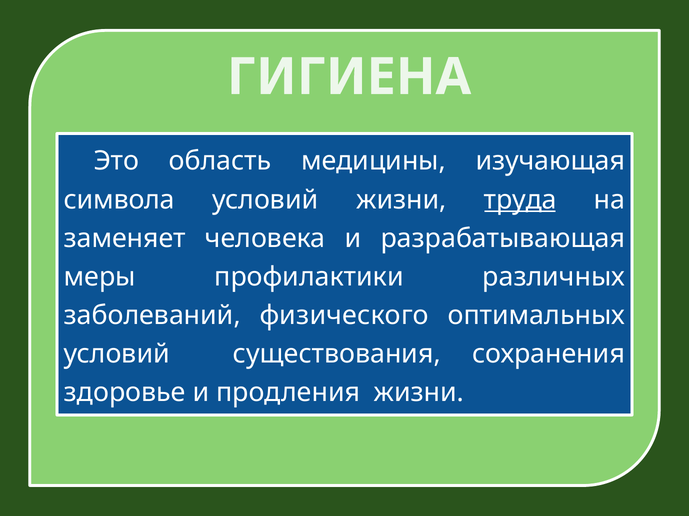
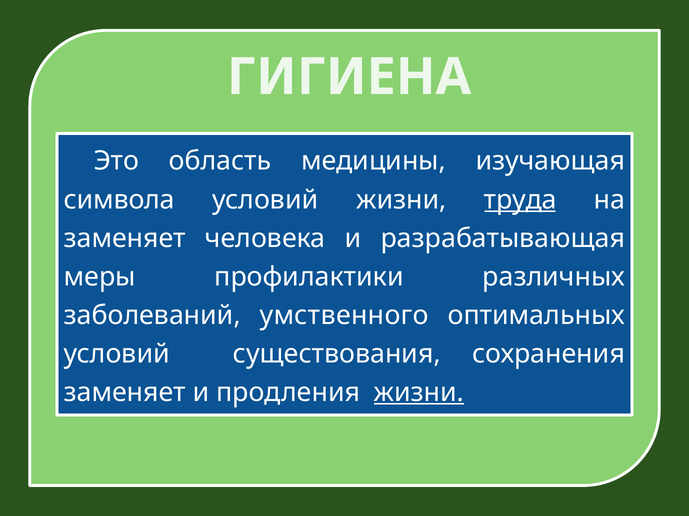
физического: физического -> умственного (344, 316)
здоровье: здоровье -> заменяет (125, 393)
жизни underline: none -> present (419, 393)
